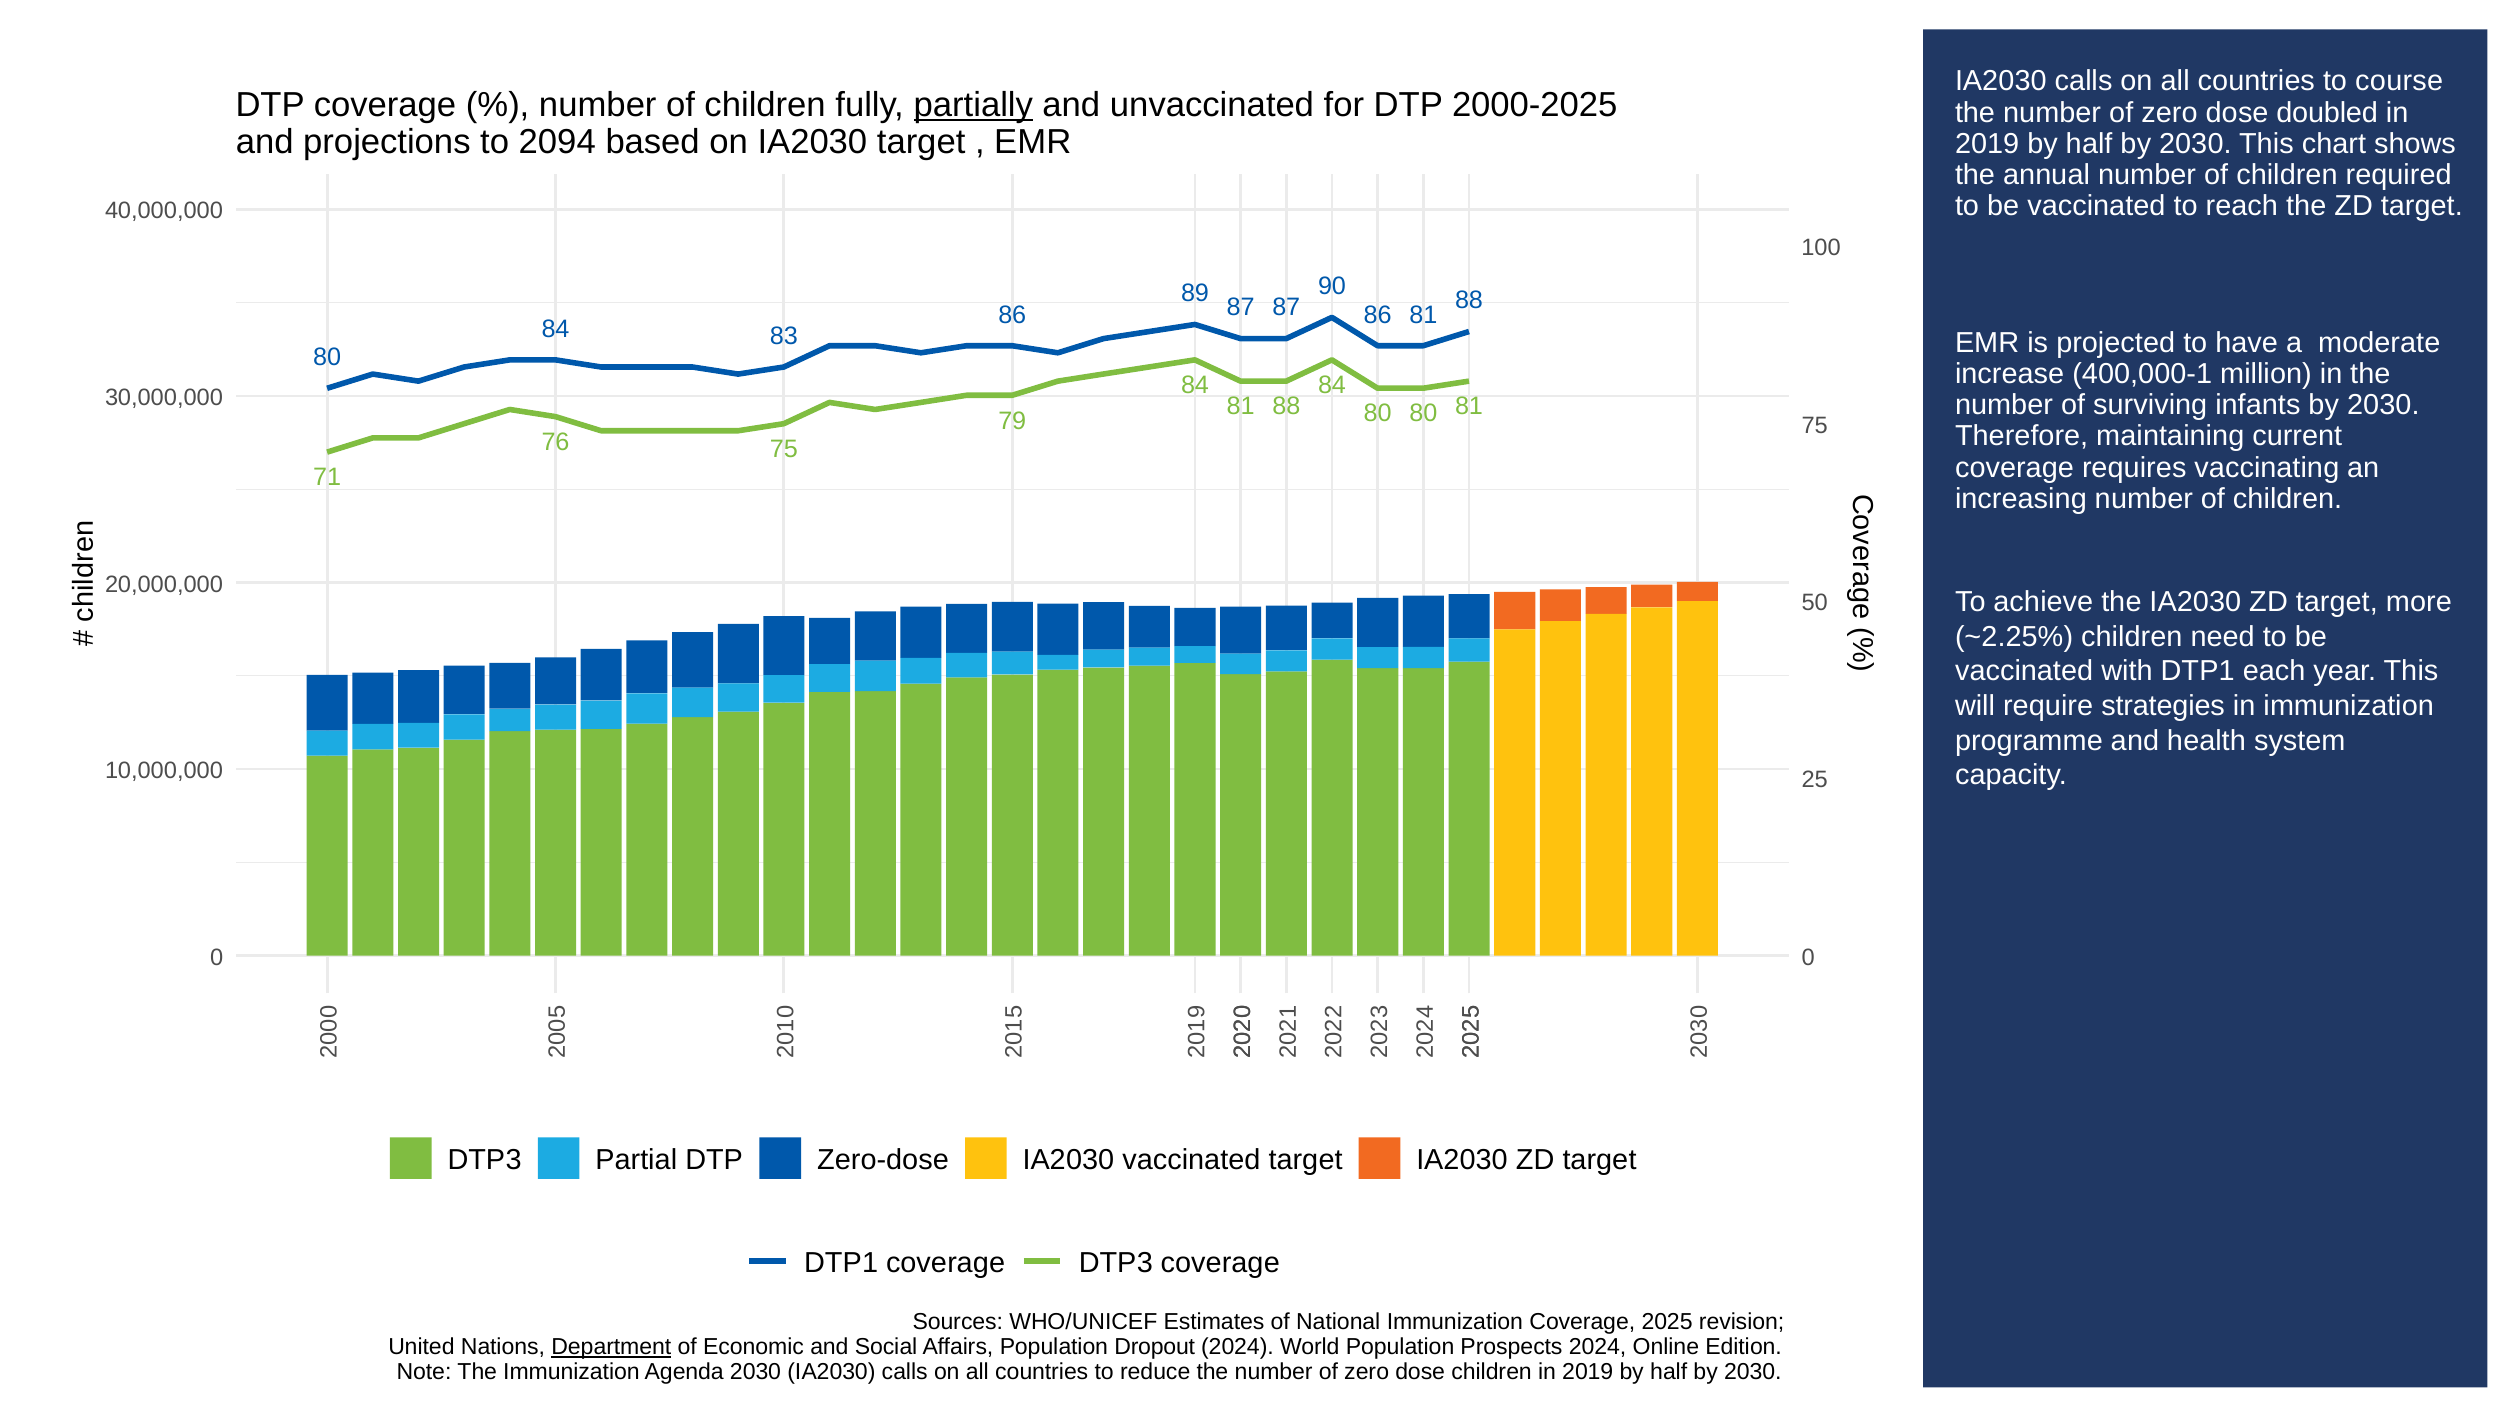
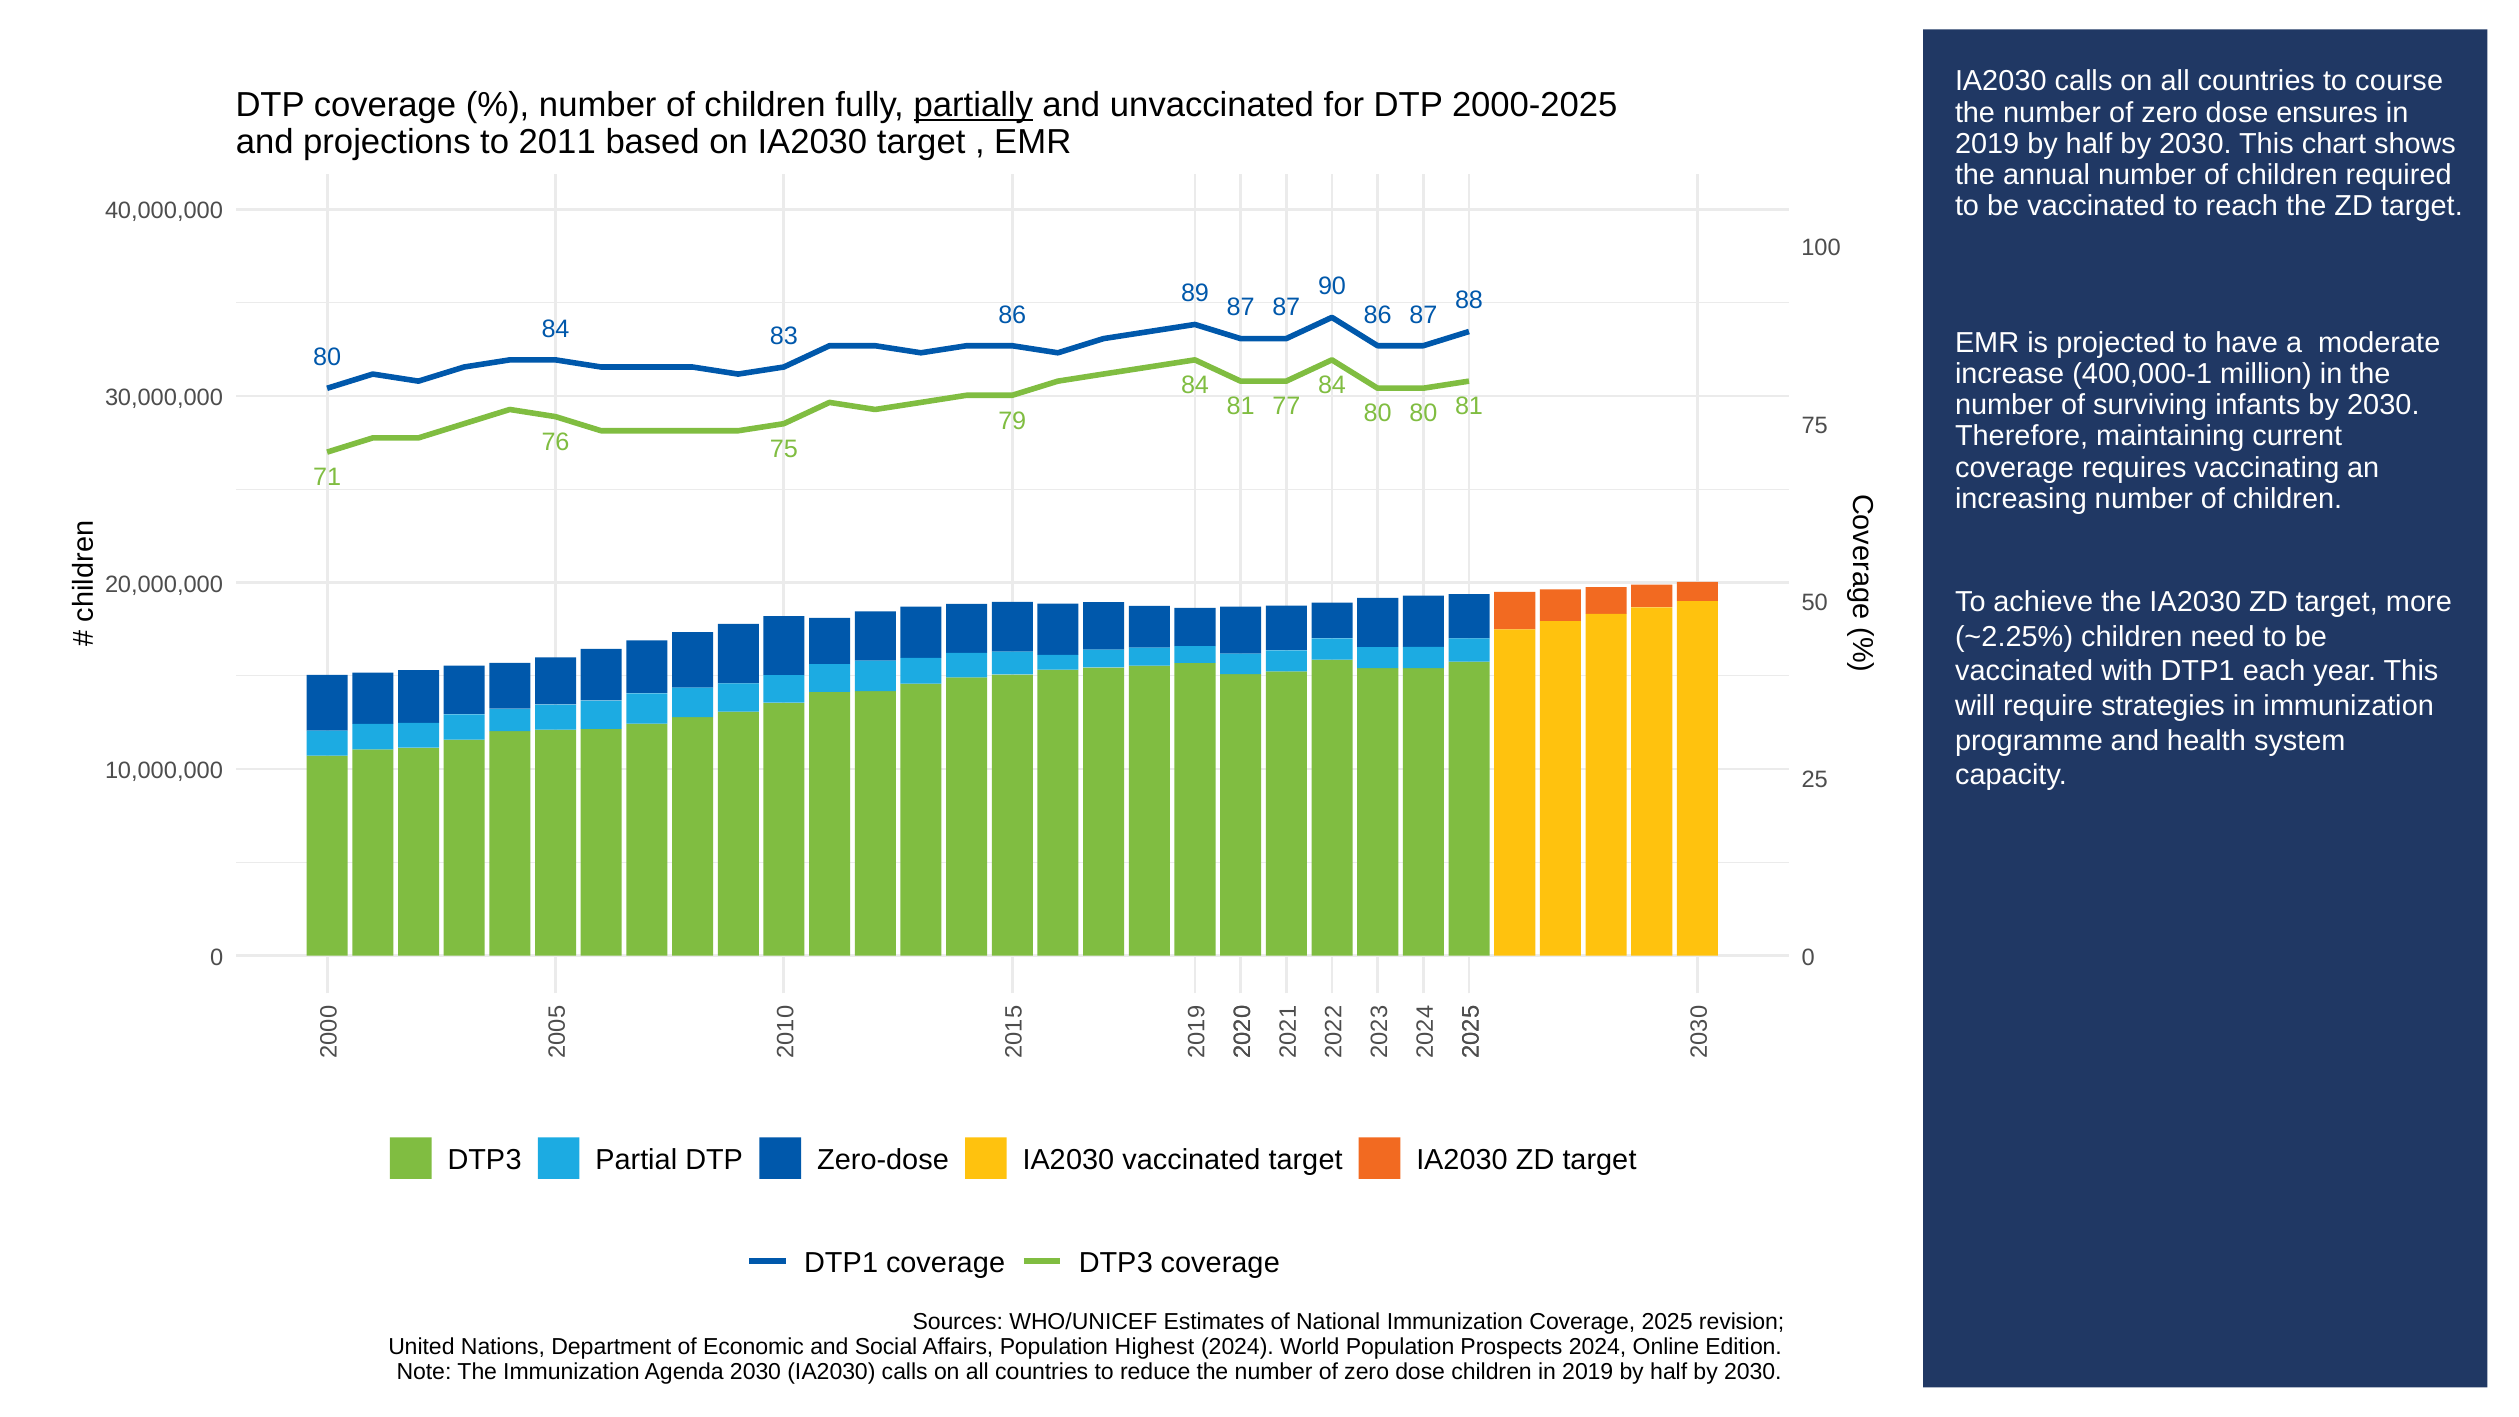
doubled: doubled -> ensures (2327, 113)
2094: 2094 -> 2011 (557, 142)
86 81: 81 -> 87 (1423, 315)
88: 88 -> 77 (1286, 407)
Department underline: present -> none (611, 1347)
Dropout: Dropout -> Highest (1154, 1347)
